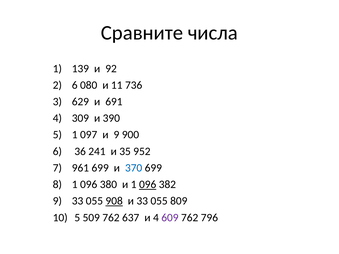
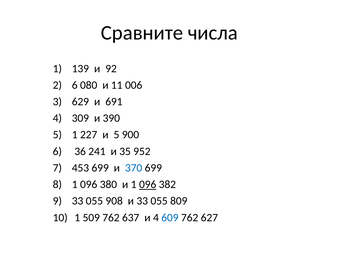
736: 736 -> 006 (134, 85)
097: 097 -> 227 (89, 135)
и 9: 9 -> 5 (116, 135)
961: 961 -> 453 (80, 168)
908 underline: present -> none (114, 201)
5: 5 -> 1 (77, 218)
609 colour: purple -> blue (170, 218)
796: 796 -> 627 (209, 218)
